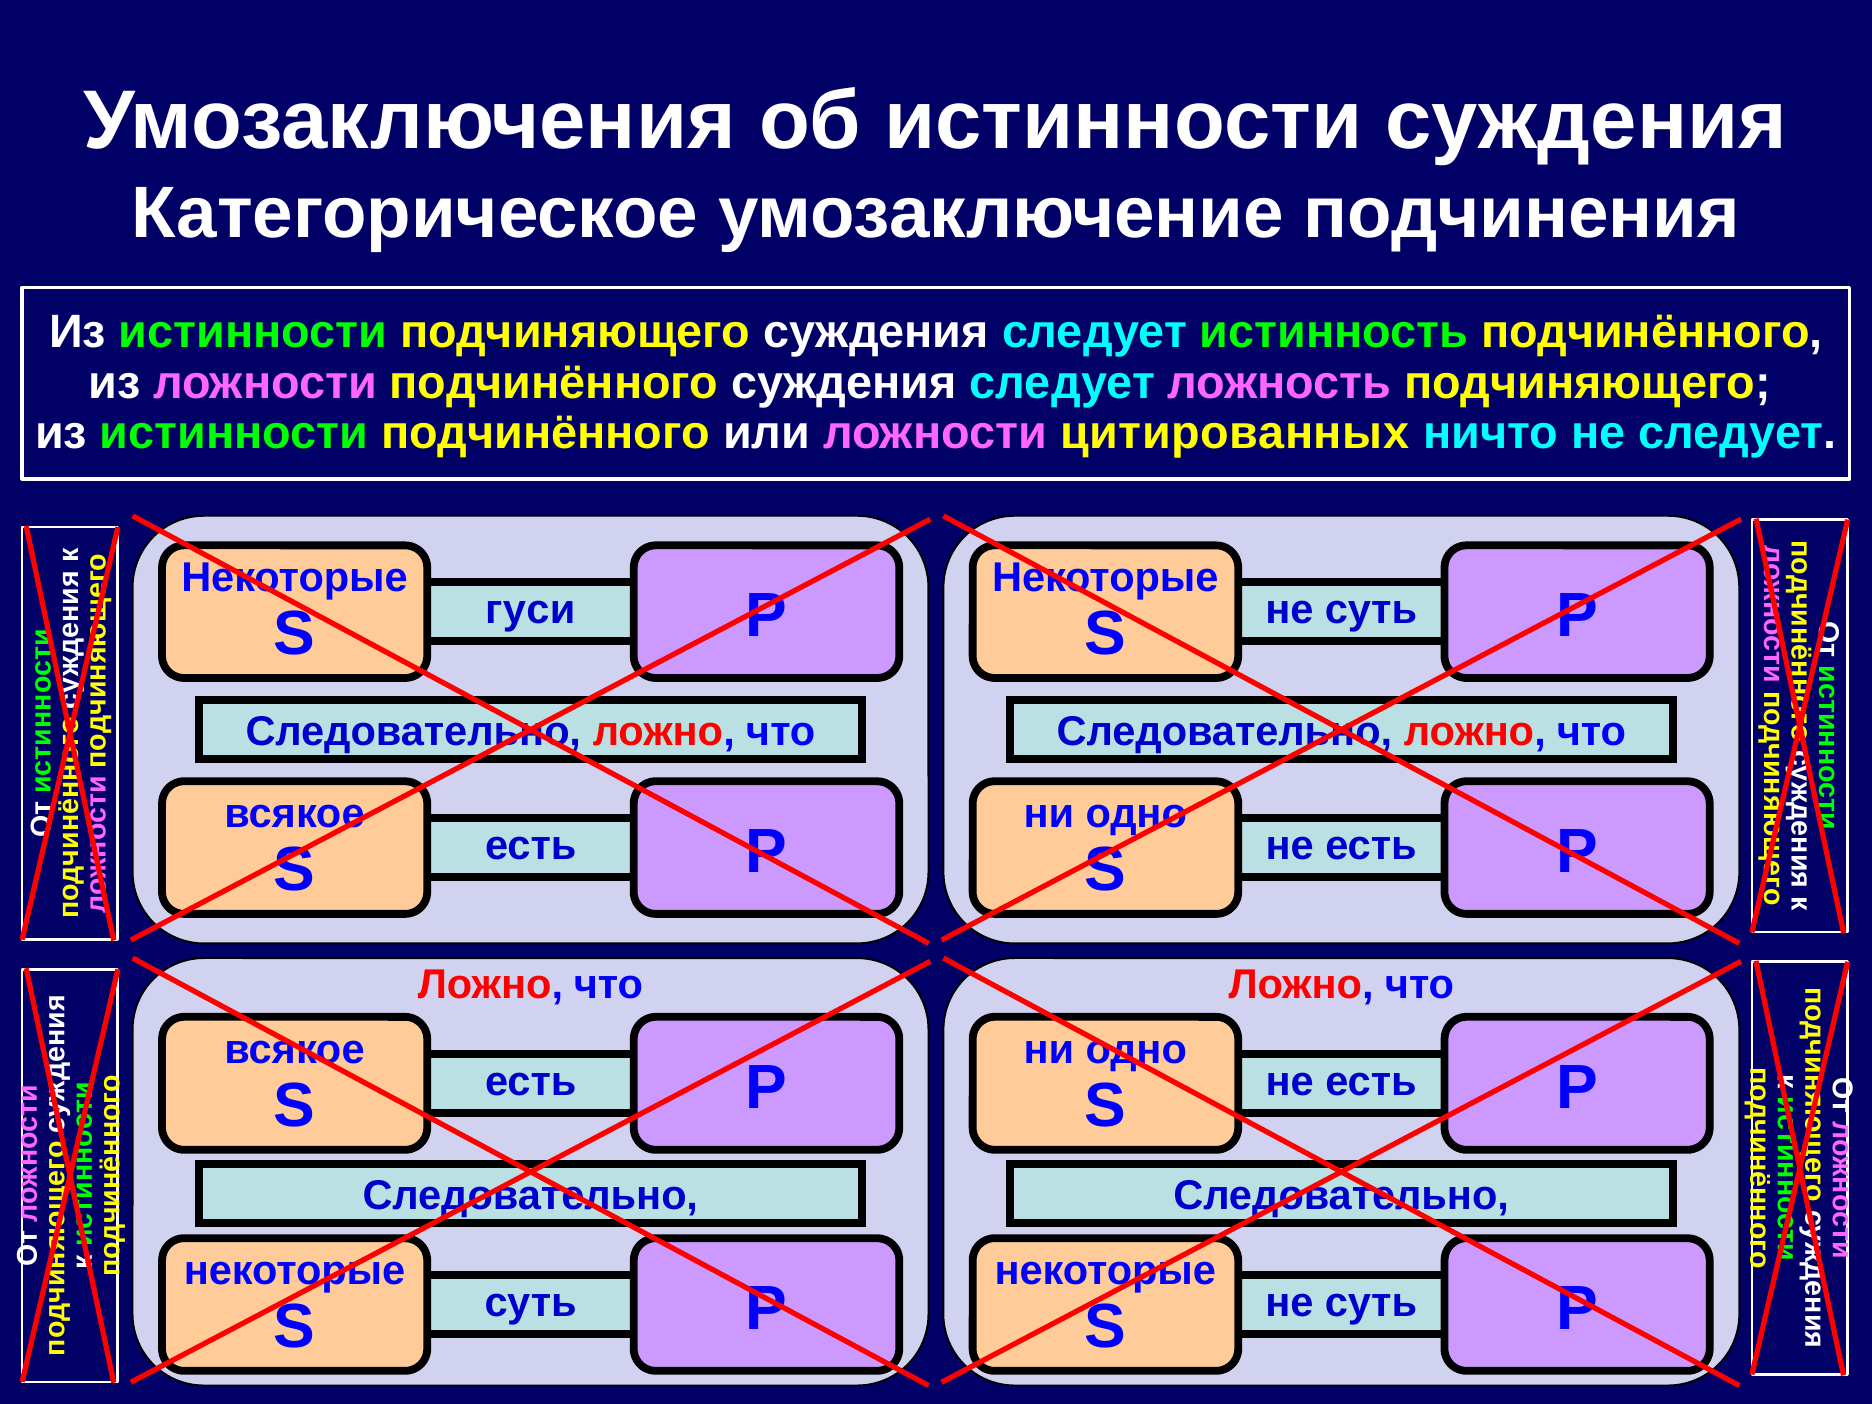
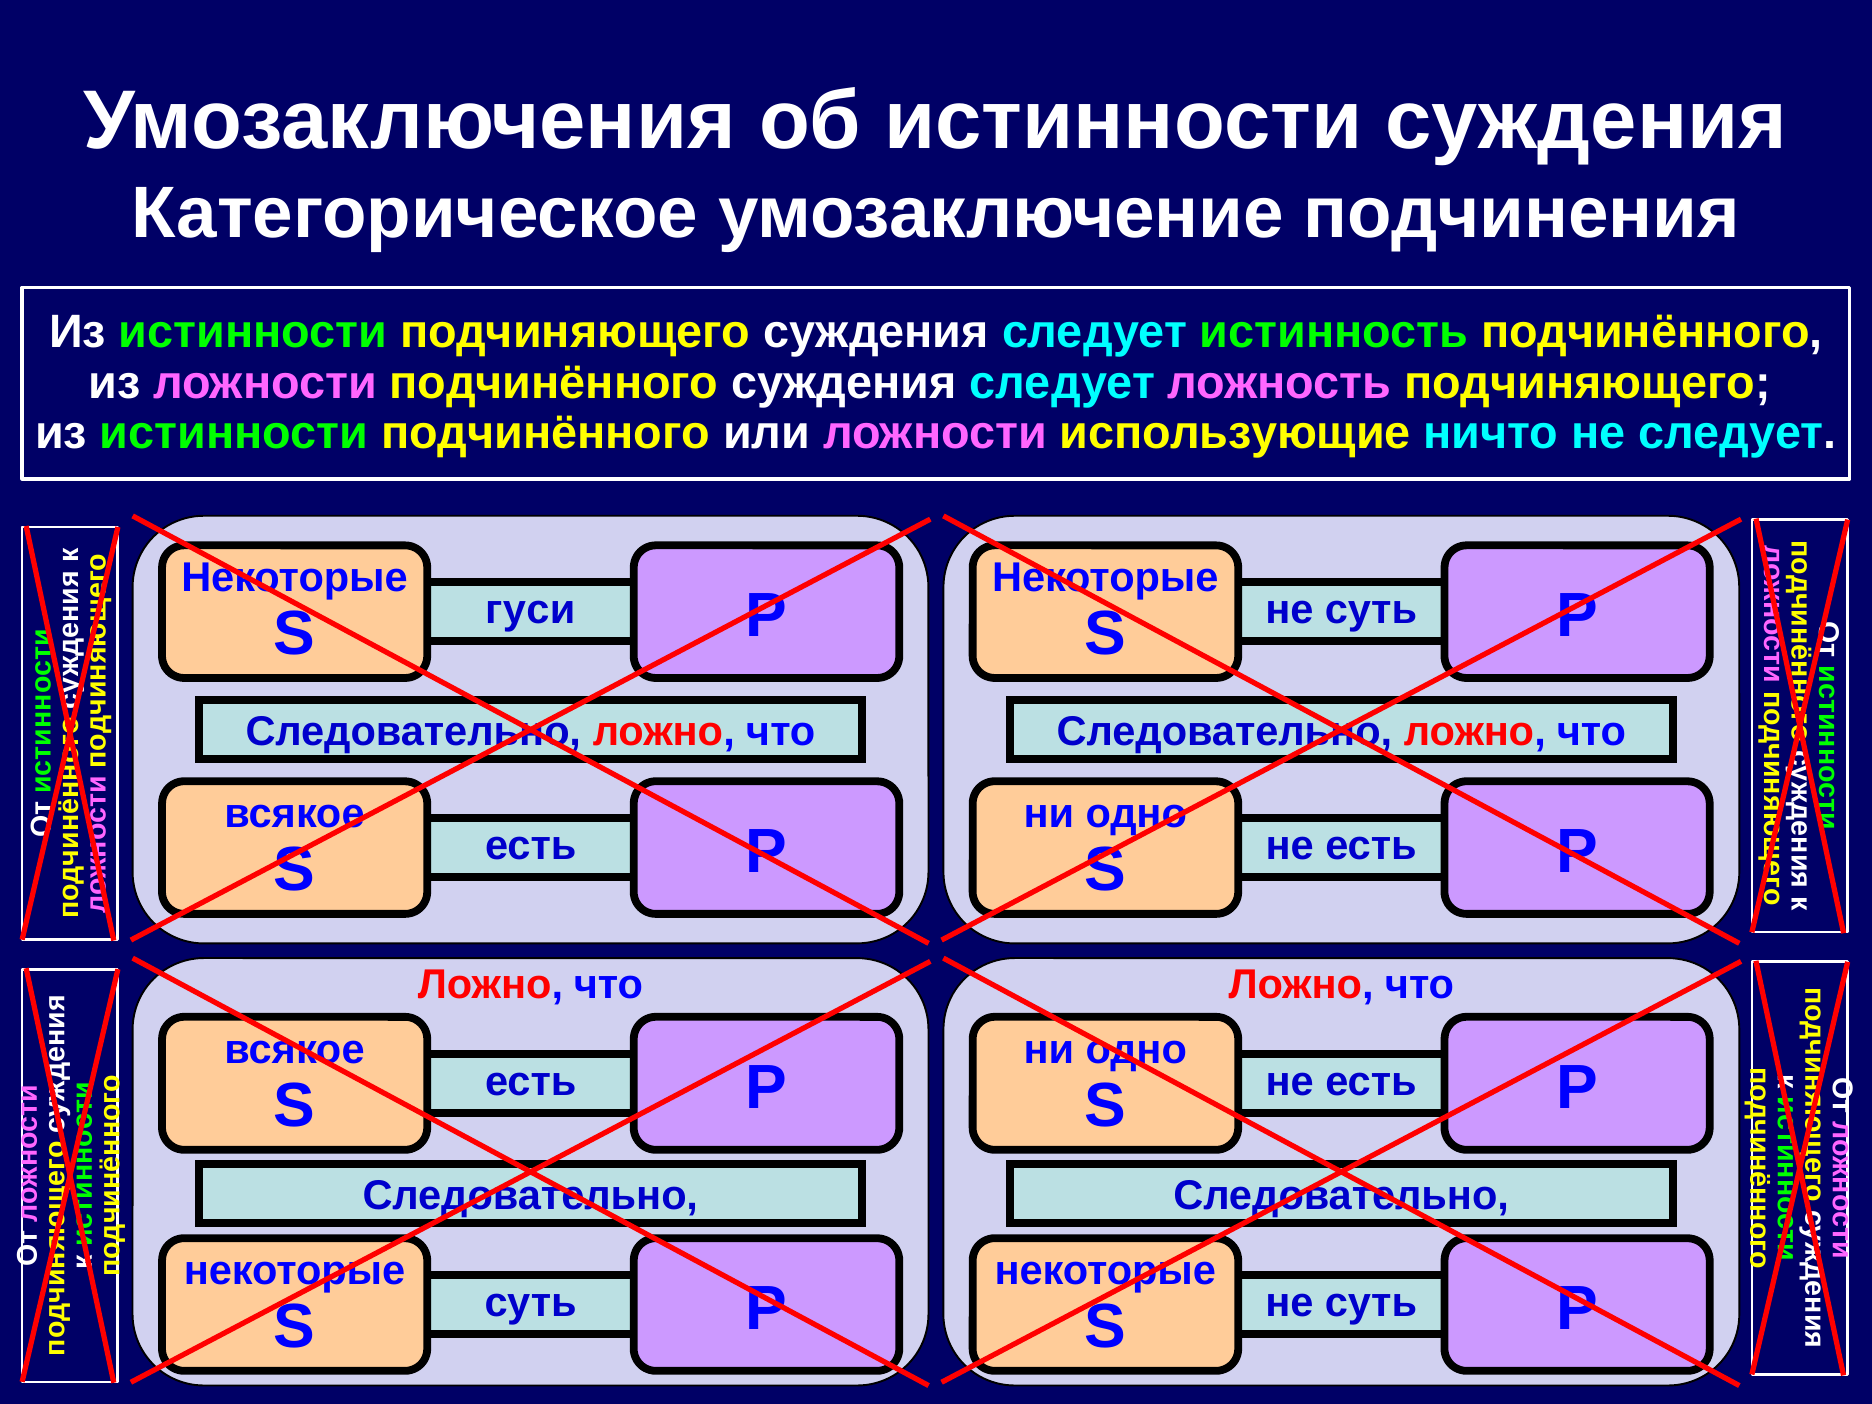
цитированных: цитированных -> использующие (1235, 433)
